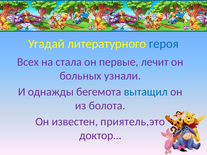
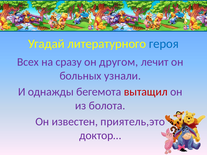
стала: стала -> сразу (69, 62)
первые: первые -> другом (119, 62)
вытащил colour: blue -> red (146, 92)
